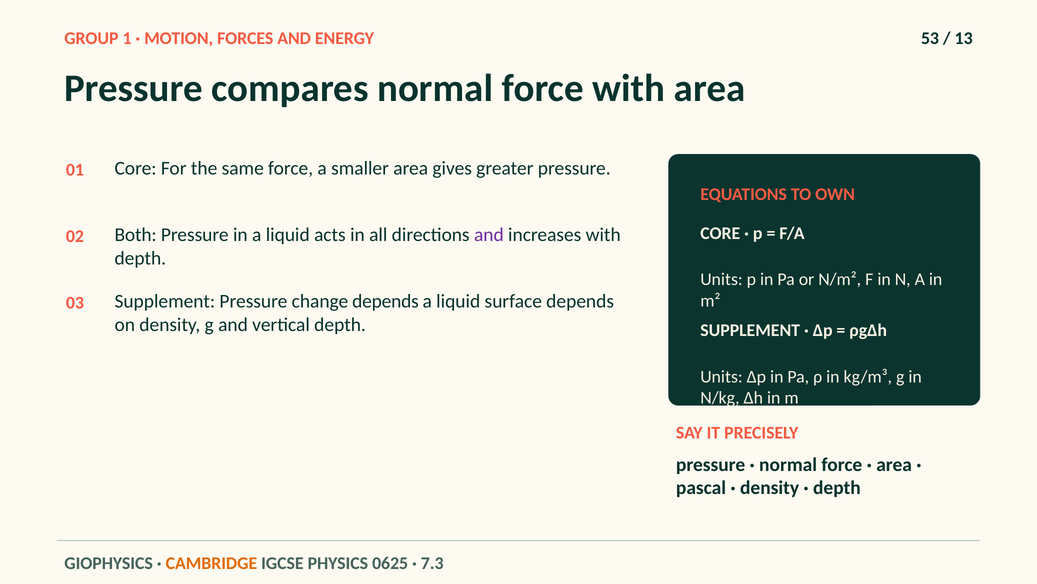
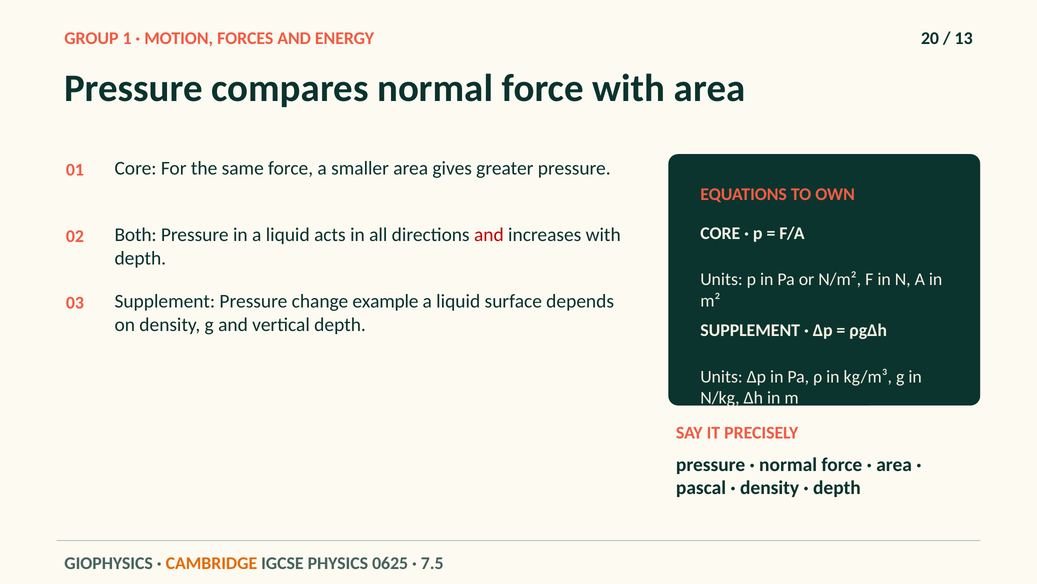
53: 53 -> 20 (930, 38)
and colour: purple -> red (489, 235)
change depends: depends -> example (385, 301)
7.3: 7.3 -> 7.5 (432, 563)
